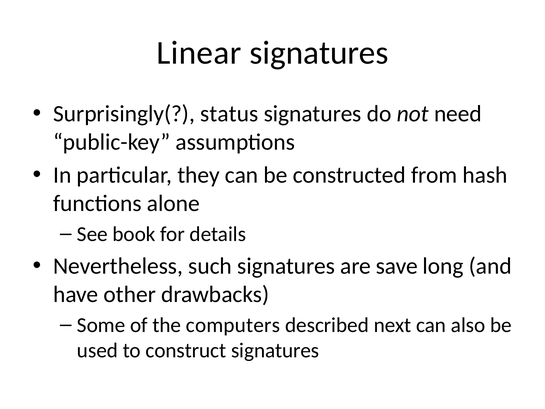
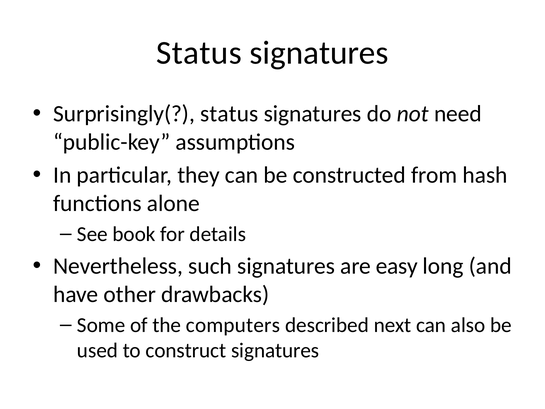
Linear: Linear -> Status (199, 53)
save: save -> easy (397, 266)
